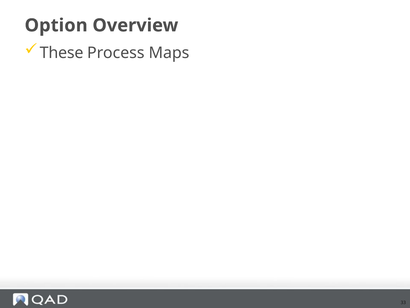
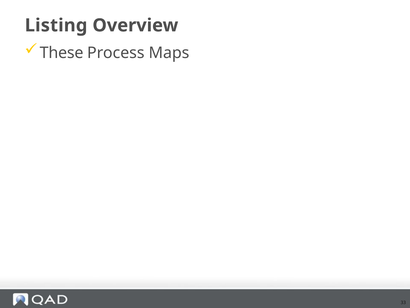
Option: Option -> Listing (56, 25)
